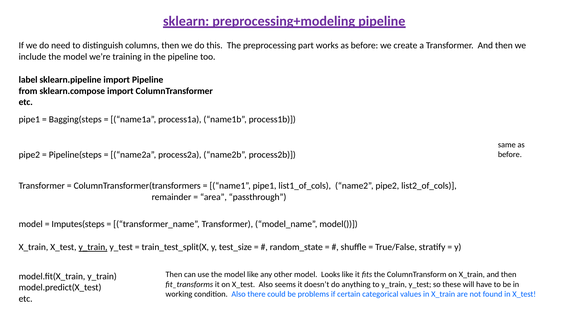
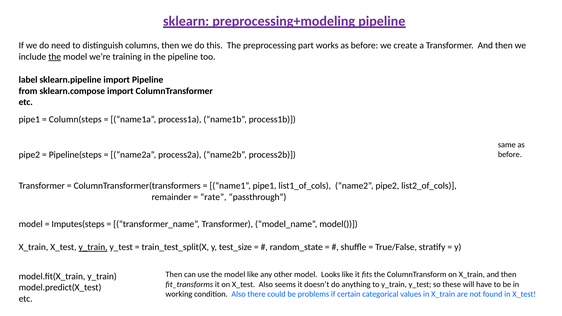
the underline: none -> present (55, 57)
Bagging(steps: Bagging(steps -> Column(steps (75, 119)
area: area -> rate (213, 197)
